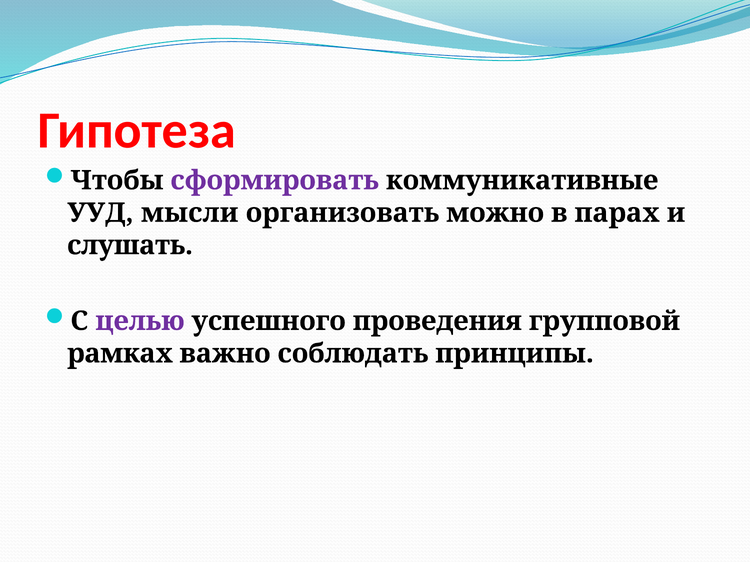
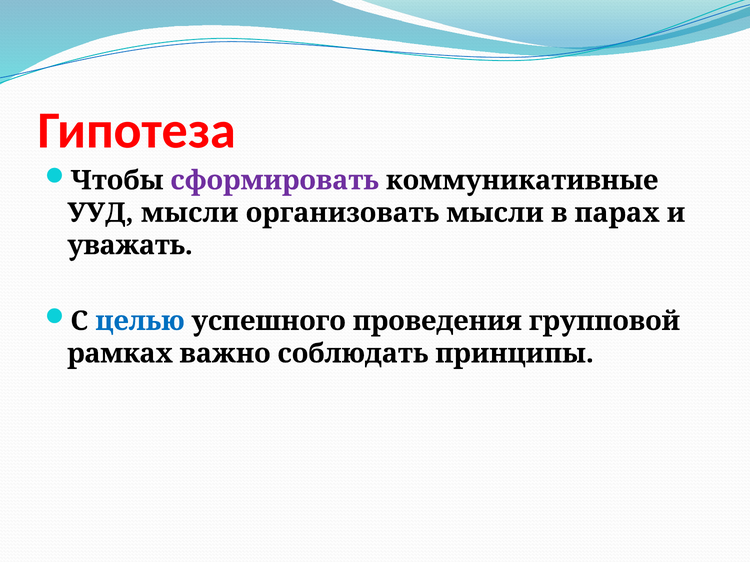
организовать можно: можно -> мысли (495, 213)
слушать: слушать -> уважать (130, 246)
целью colour: purple -> blue (140, 321)
